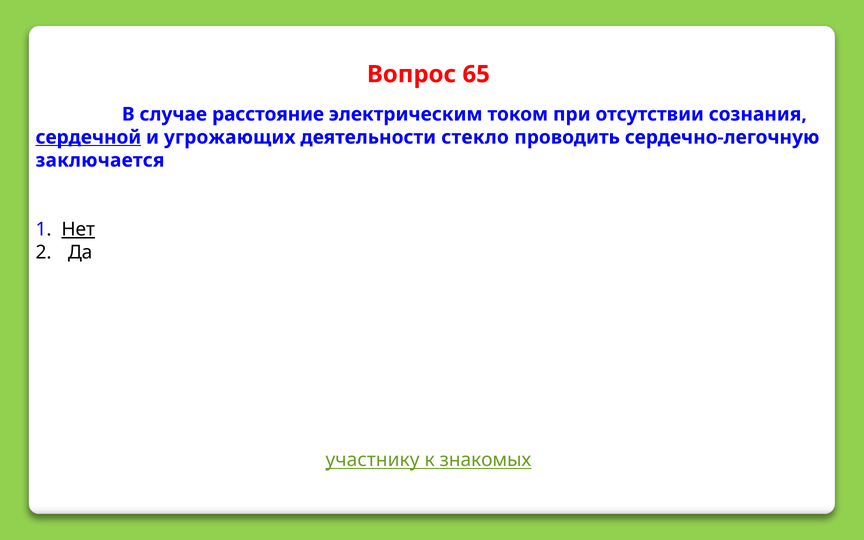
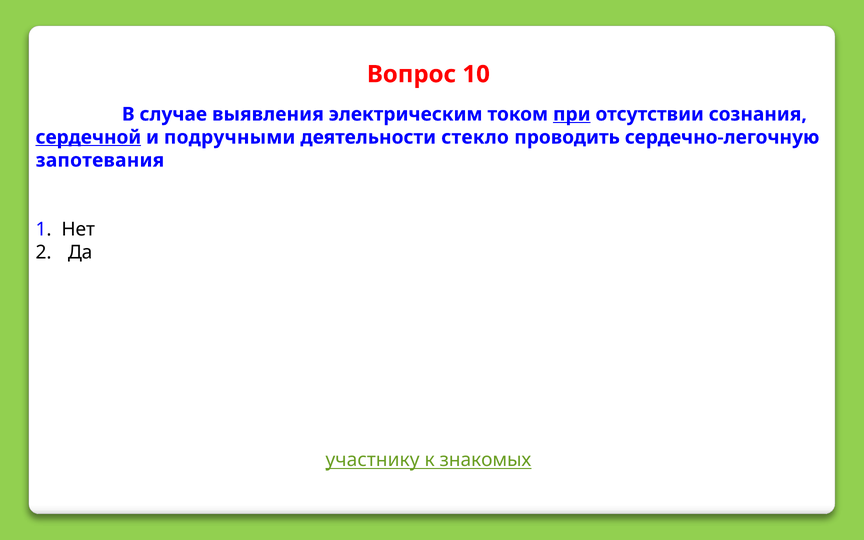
65: 65 -> 10 (476, 74)
расстояние: расстояние -> выявления (268, 114)
при underline: none -> present (572, 114)
угрожающих: угрожающих -> подручными (230, 137)
заключается: заключается -> запотевания (100, 160)
Нет underline: present -> none (78, 229)
